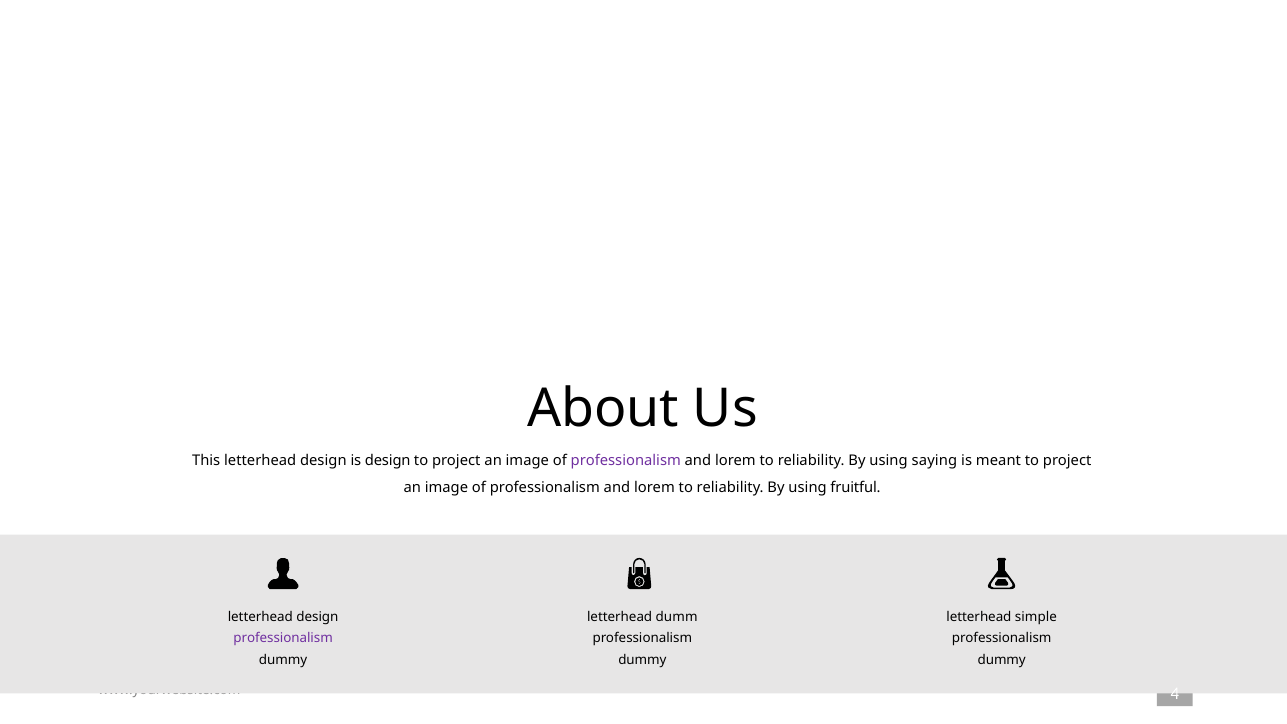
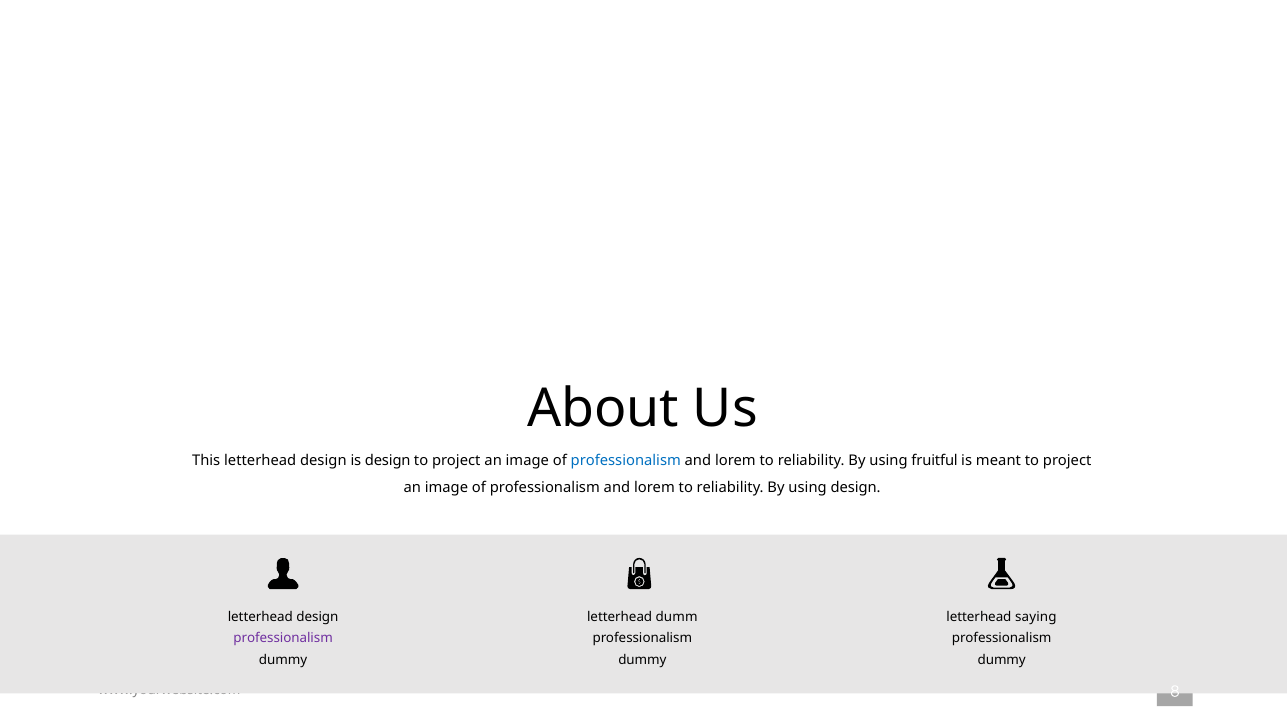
professionalism colour: purple -> blue (626, 461)
saying: saying -> fruitful (935, 461)
using fruitful: fruitful -> design (856, 488)
simple: simple -> saying (1036, 617)
4: 4 -> 8 (1175, 691)
